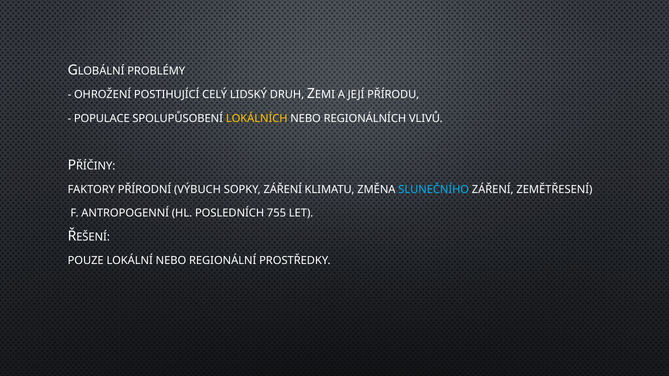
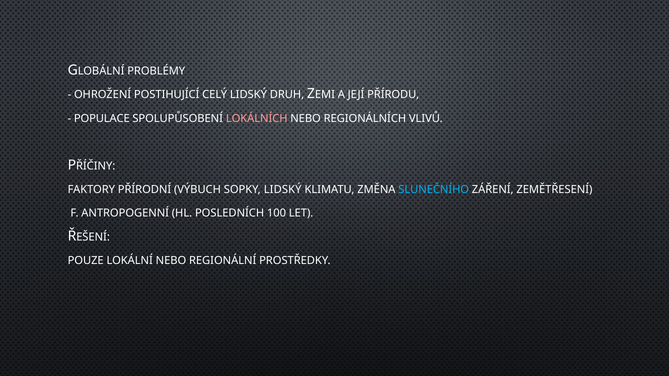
LOKÁLNÍCH colour: yellow -> pink (257, 119)
SOPKY ZÁŘENÍ: ZÁŘENÍ -> LIDSKÝ (283, 190)
755: 755 -> 100 (277, 213)
